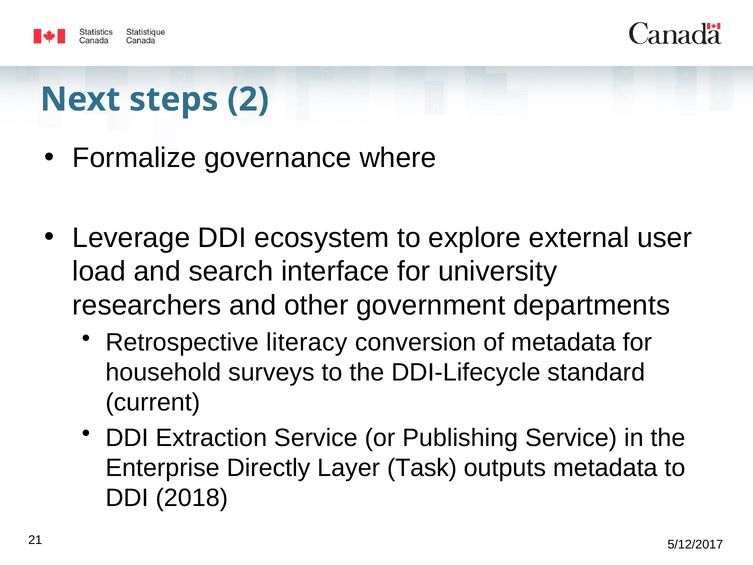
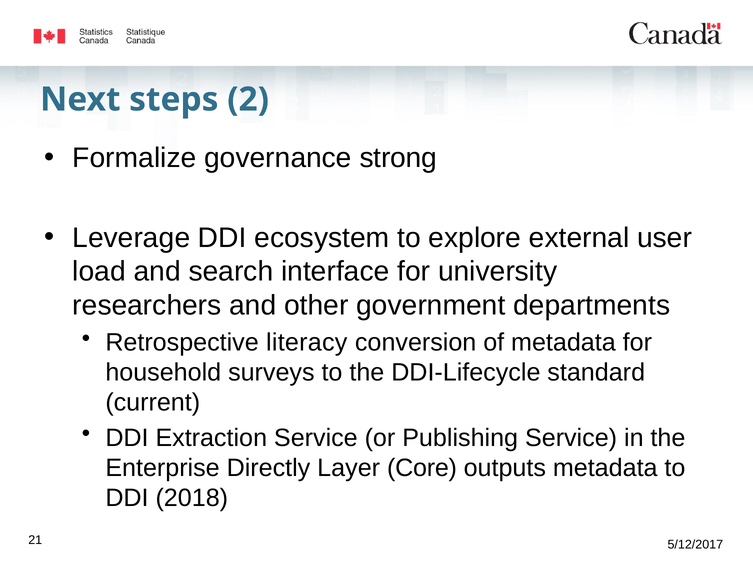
where: where -> strong (398, 158)
Task: Task -> Core (422, 468)
